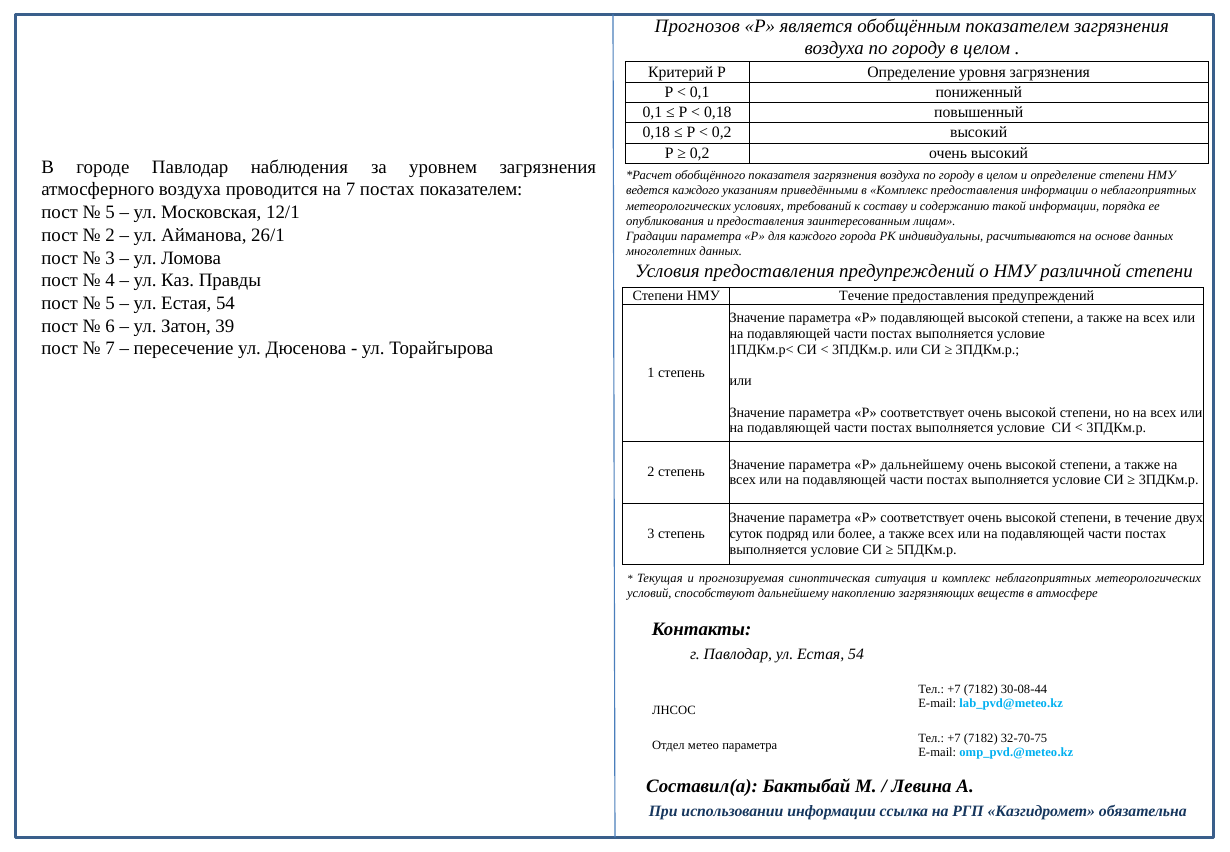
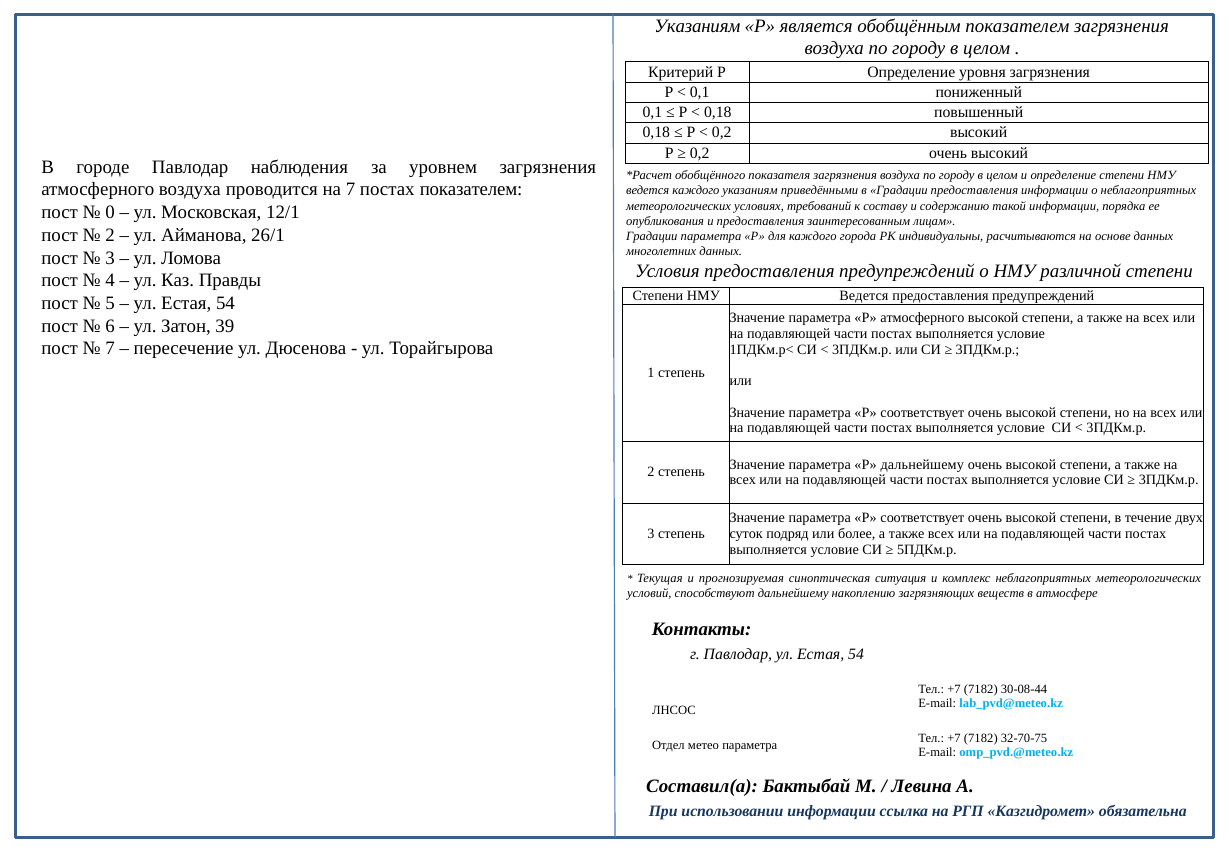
Прогнозов: Прогнозов -> Указаниям (697, 26)
в Комплекс: Комплекс -> Градации (899, 191)
5: 5 -> 0 (110, 212)
Течение: Течение -> Ведется (864, 296)
Р подавляющей: подавляющей -> атмосферного (922, 318)
